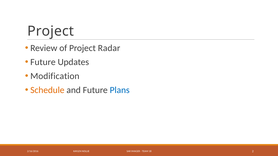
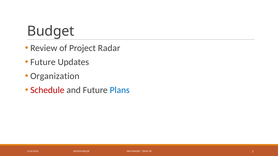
Project: Project -> Budget (51, 31)
Modification: Modification -> Organization (55, 76)
Schedule colour: orange -> red (47, 90)
